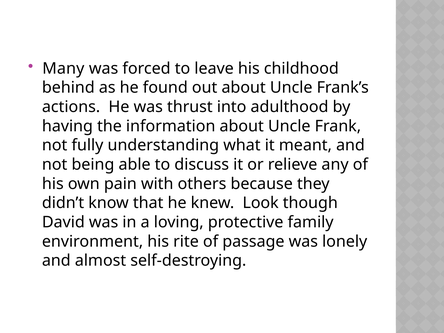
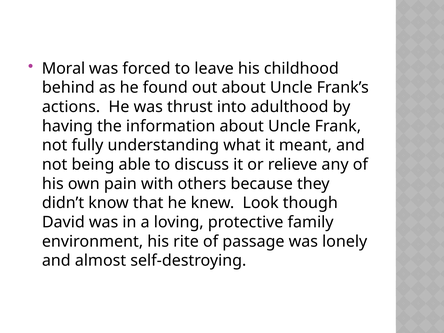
Many: Many -> Moral (63, 68)
